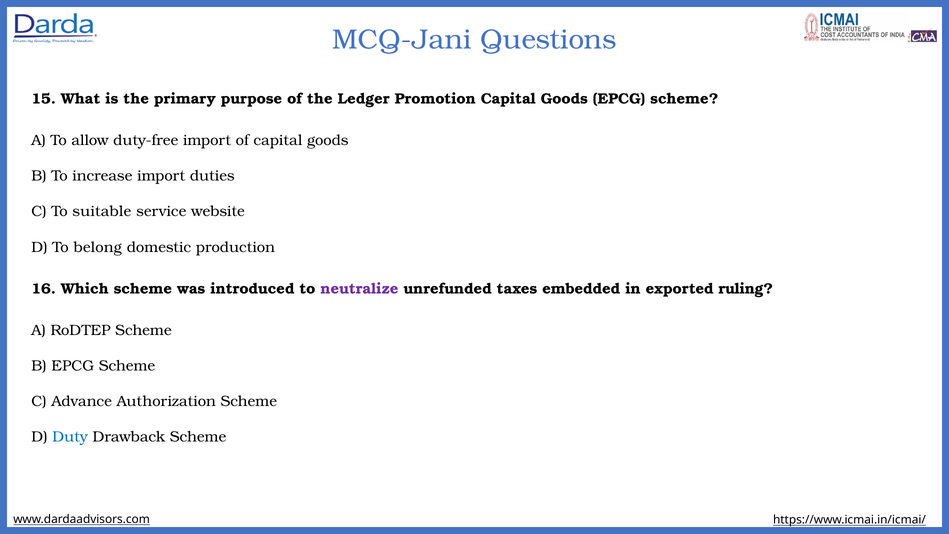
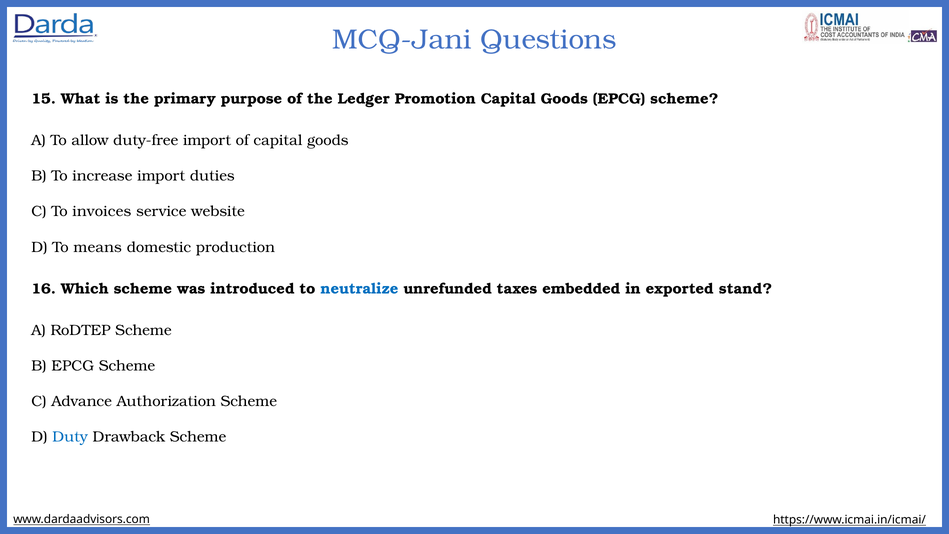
suitable: suitable -> invoices (102, 211)
belong: belong -> means (98, 247)
neutralize colour: purple -> blue (359, 289)
ruling: ruling -> stand (746, 289)
